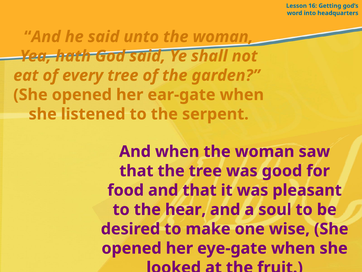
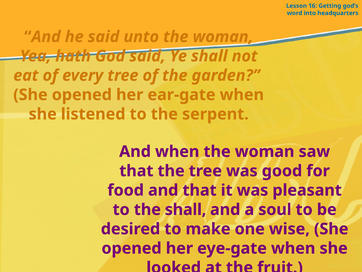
the hear: hear -> shall (186, 209)
